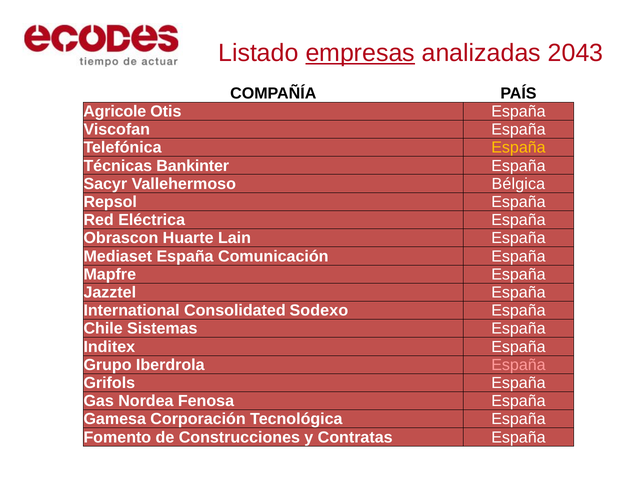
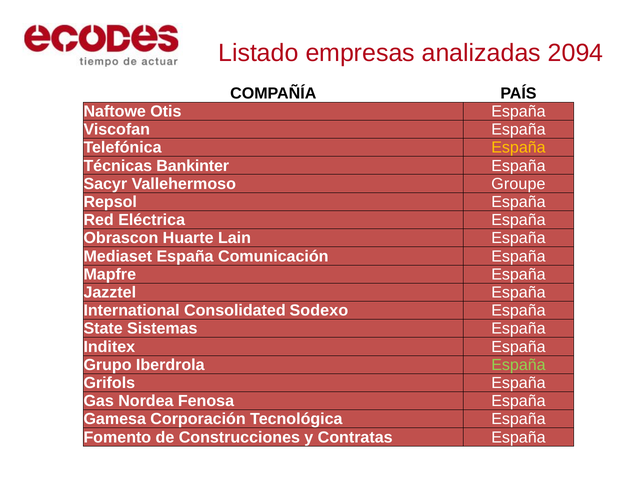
empresas underline: present -> none (360, 53)
2043: 2043 -> 2094 (576, 53)
Agricole: Agricole -> Naftowe (115, 112)
Bélgica: Bélgica -> Groupe (518, 184)
Chile: Chile -> State (103, 329)
España colour: pink -> light green (518, 365)
